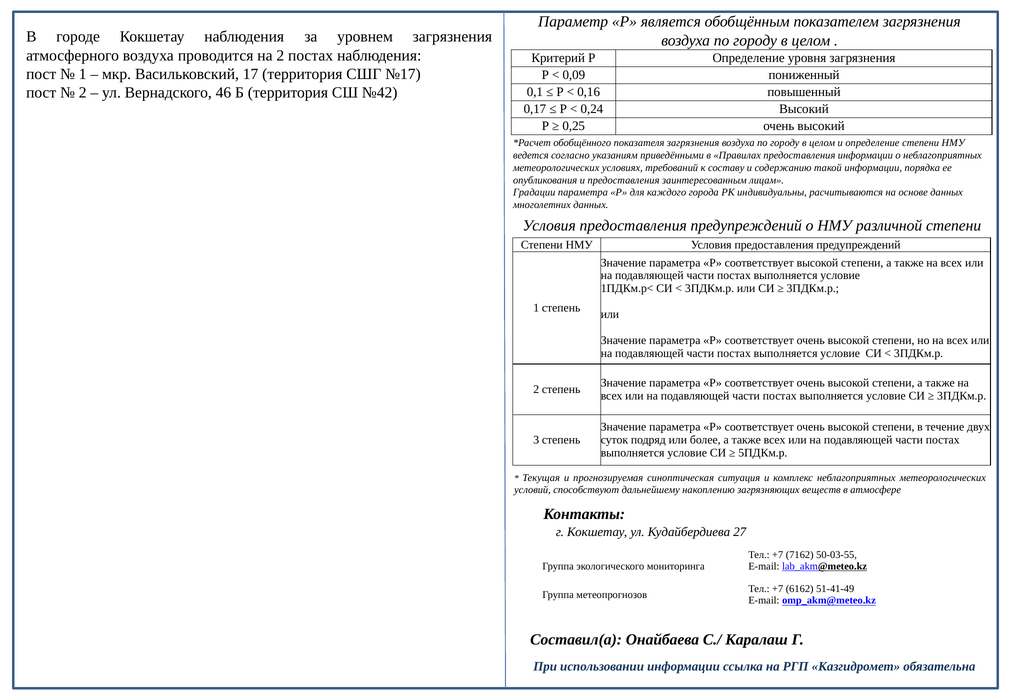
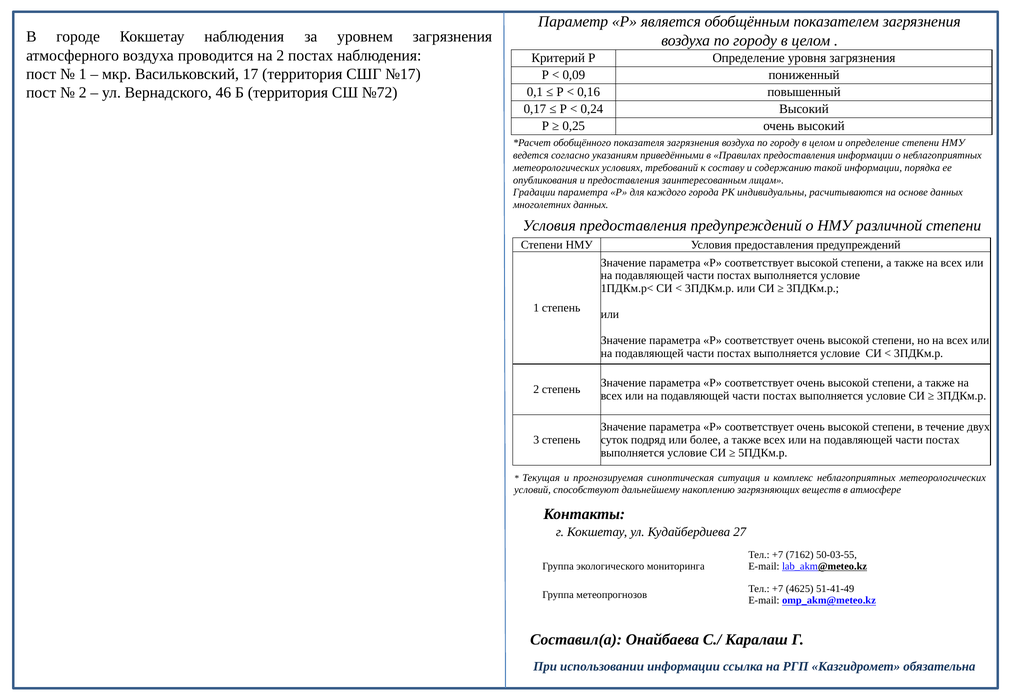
№42: №42 -> №72 (380, 93)
6162: 6162 -> 4625 (800, 589)
